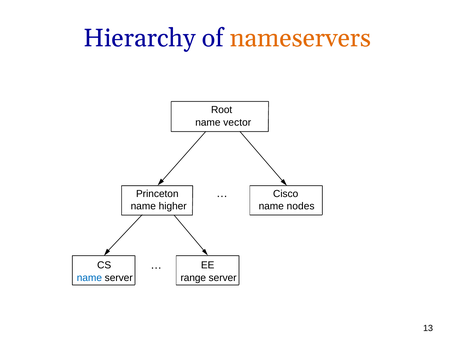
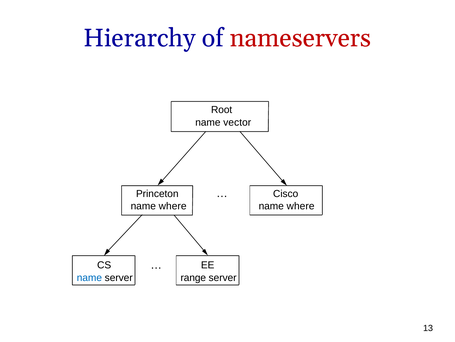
nameservers colour: orange -> red (300, 38)
higher: higher -> where (173, 206)
nodes: nodes -> where (301, 206)
